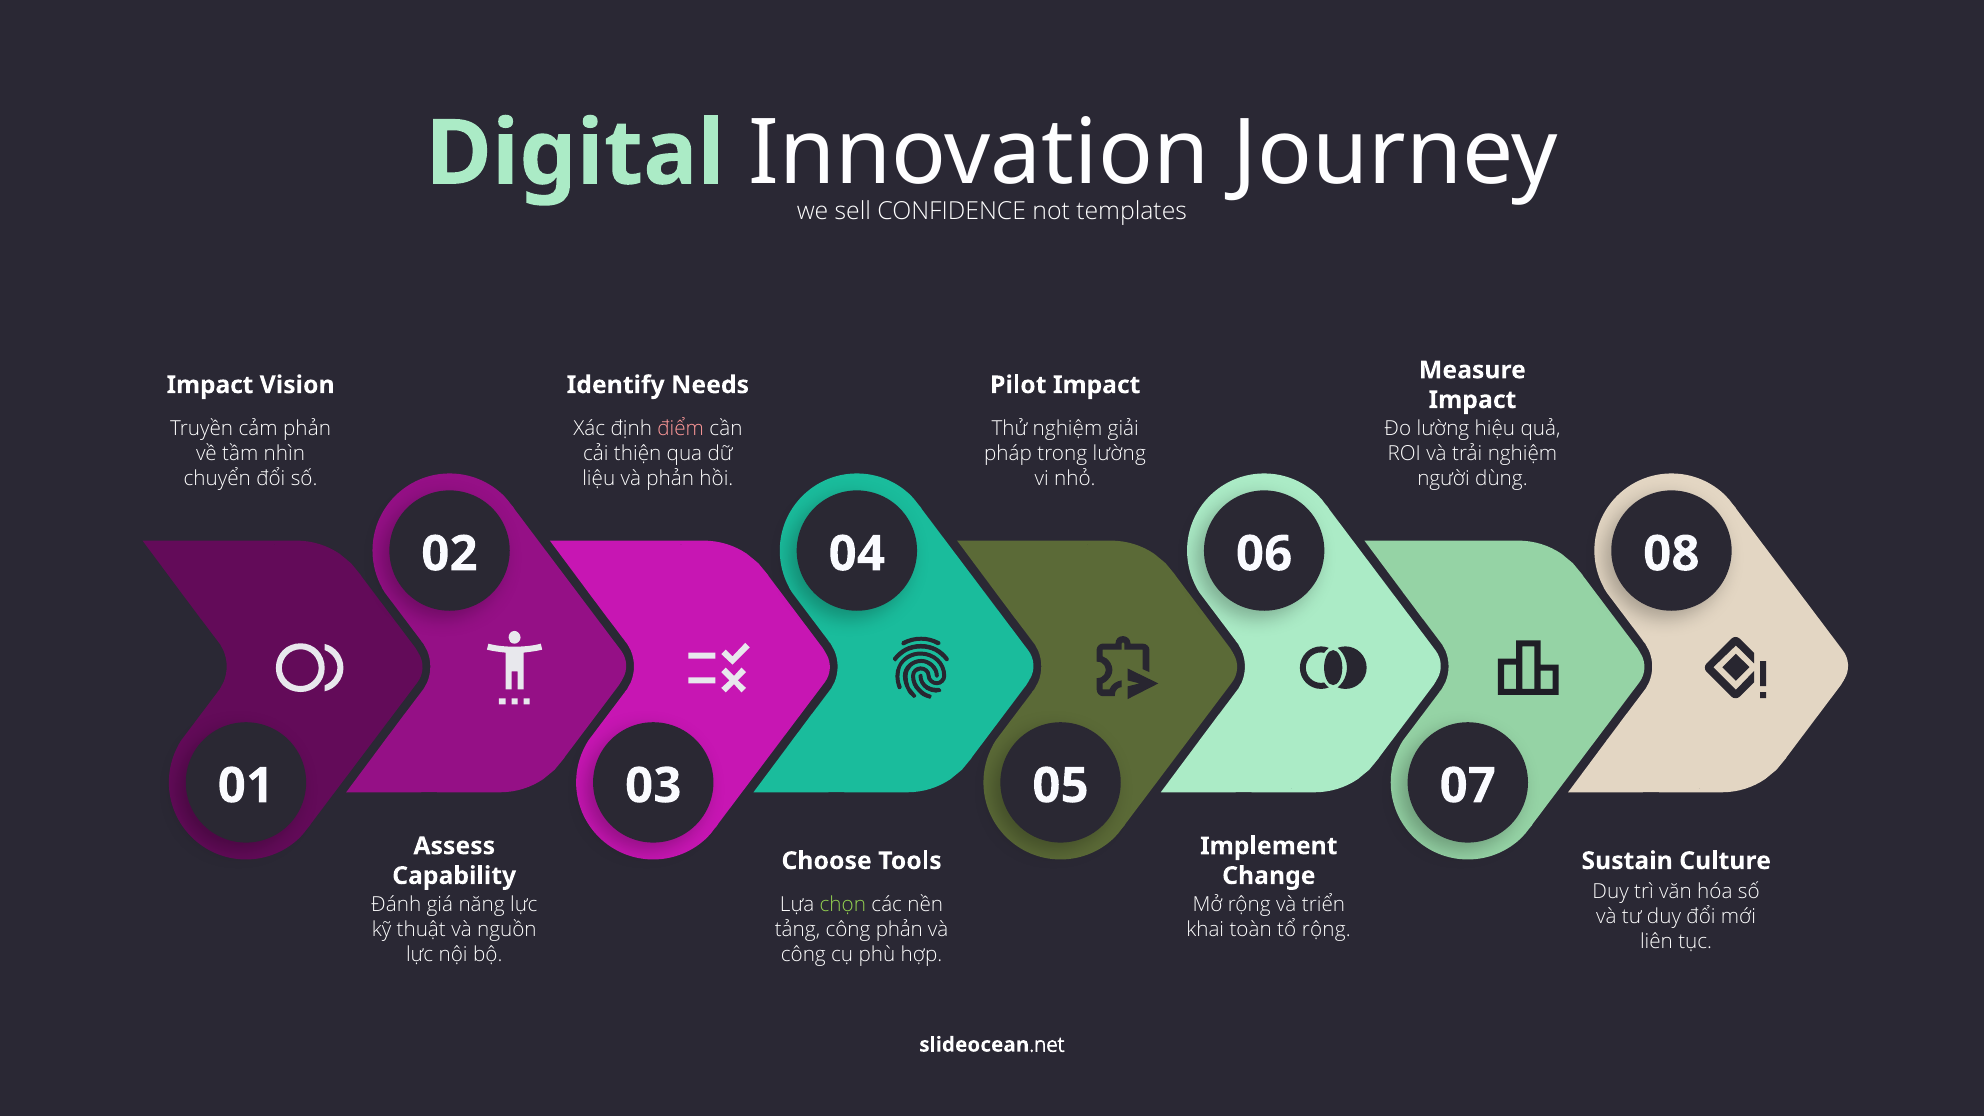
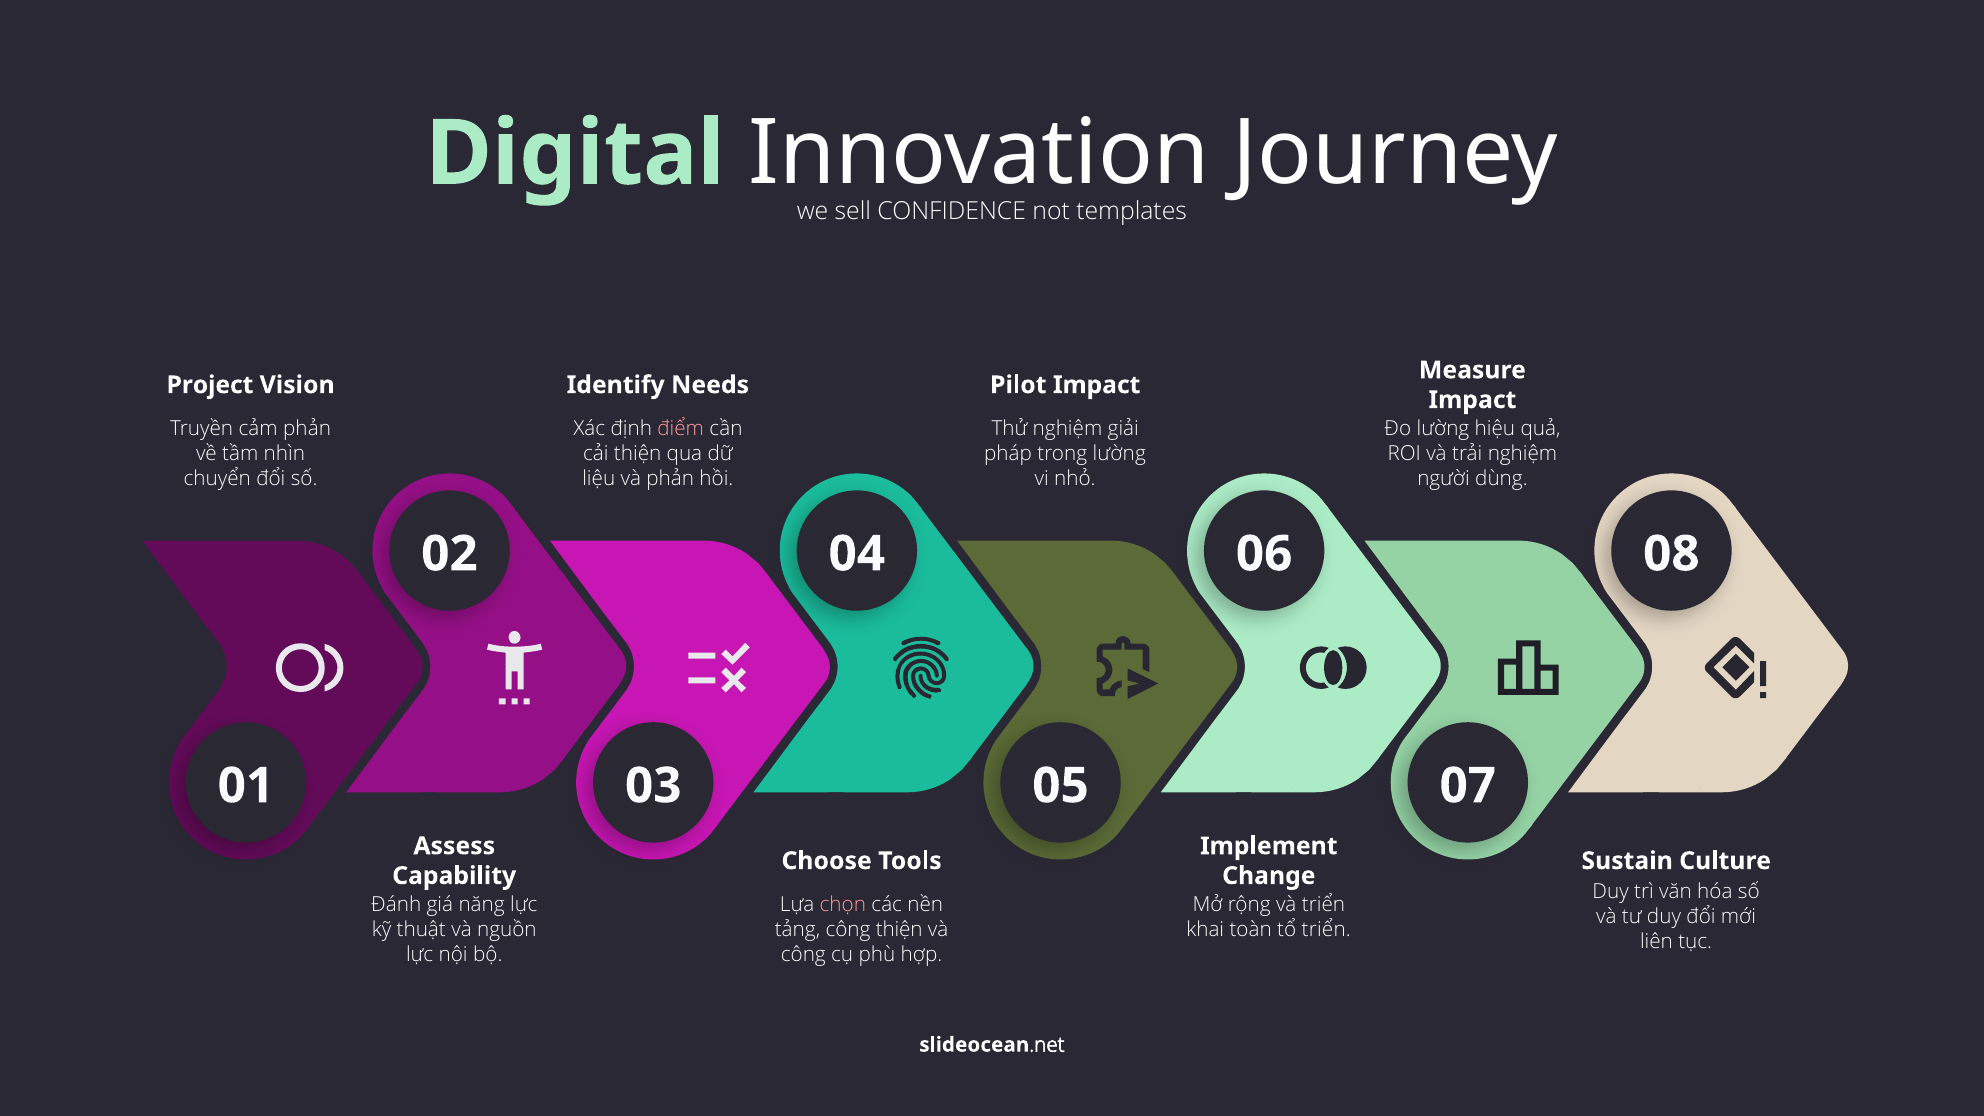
Impact: Impact -> Project (210, 385)
chọn colour: light green -> pink (843, 905)
công phản: phản -> thiện (899, 930)
tổ rộng: rộng -> triển (1326, 930)
